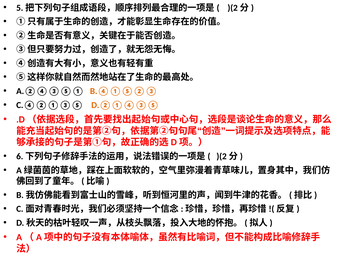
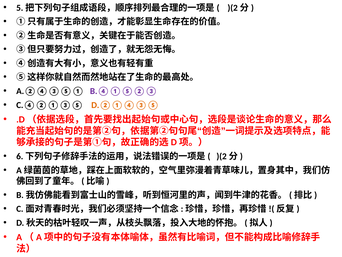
B.④①⑤②③ colour: orange -> purple (124, 91)
